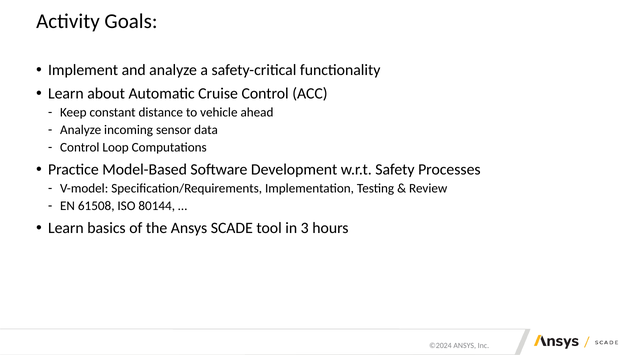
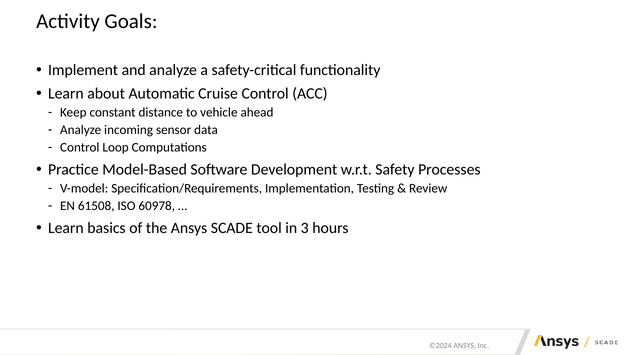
80144: 80144 -> 60978 (157, 206)
